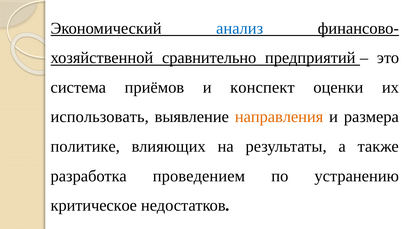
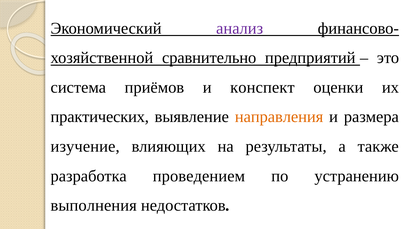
анализ colour: blue -> purple (240, 28)
использовать: использовать -> практических (100, 117)
политике: политике -> изучение (85, 147)
критическое: критическое -> выполнения (94, 206)
